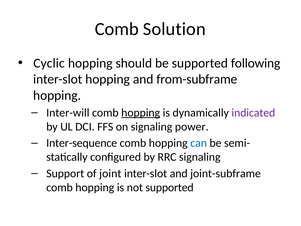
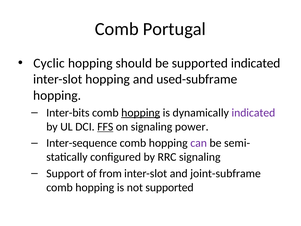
Solution: Solution -> Portugal (174, 29)
supported following: following -> indicated (256, 63)
from-subframe: from-subframe -> used-subframe (197, 79)
Inter-will: Inter-will -> Inter-bits (68, 113)
FFS underline: none -> present (105, 127)
can colour: blue -> purple (199, 143)
joint: joint -> from (110, 173)
